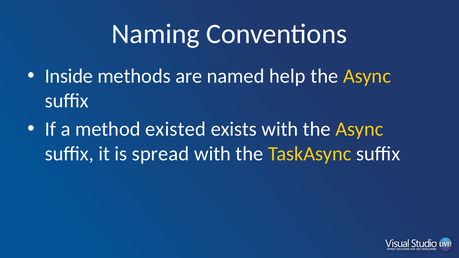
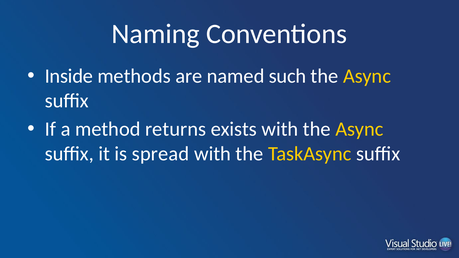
help: help -> such (288, 76)
existed: existed -> returns (176, 129)
